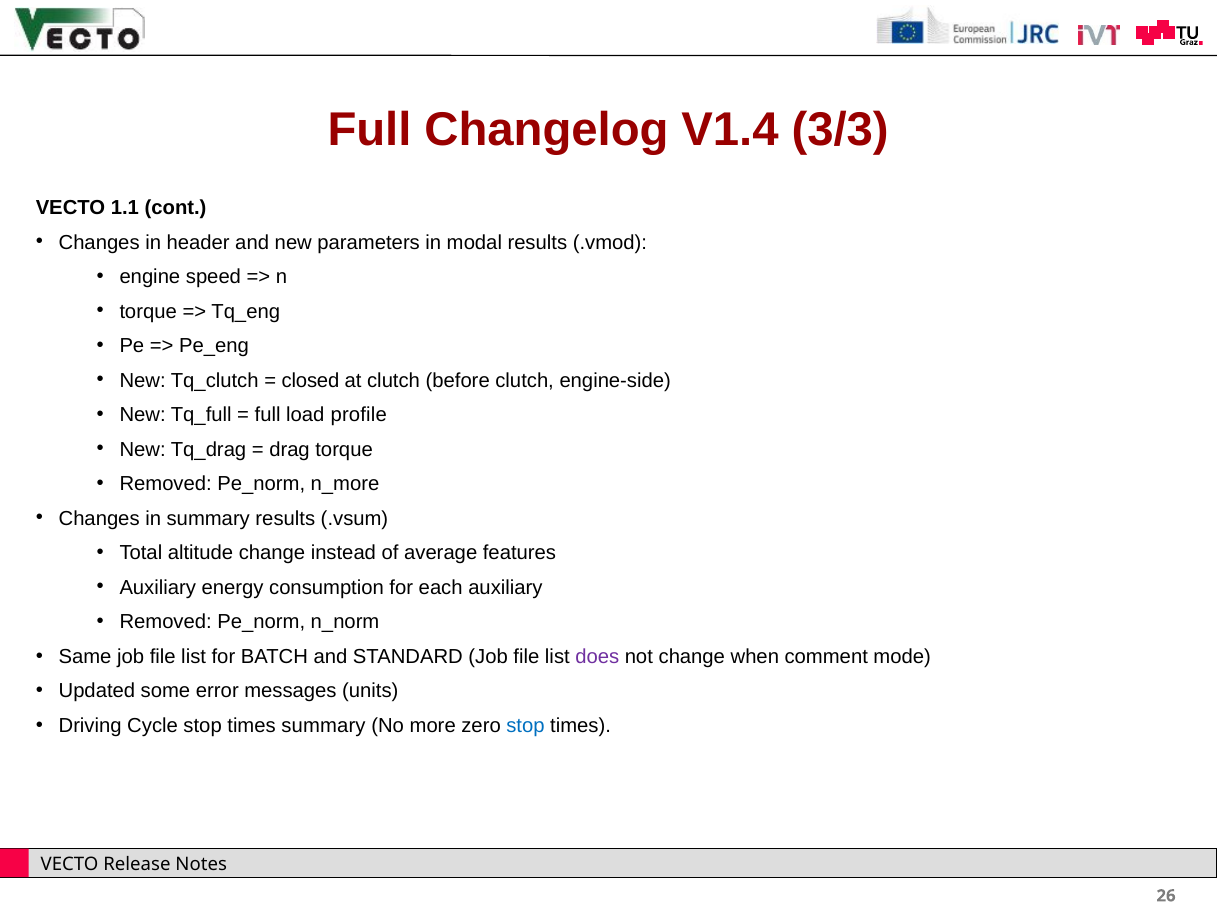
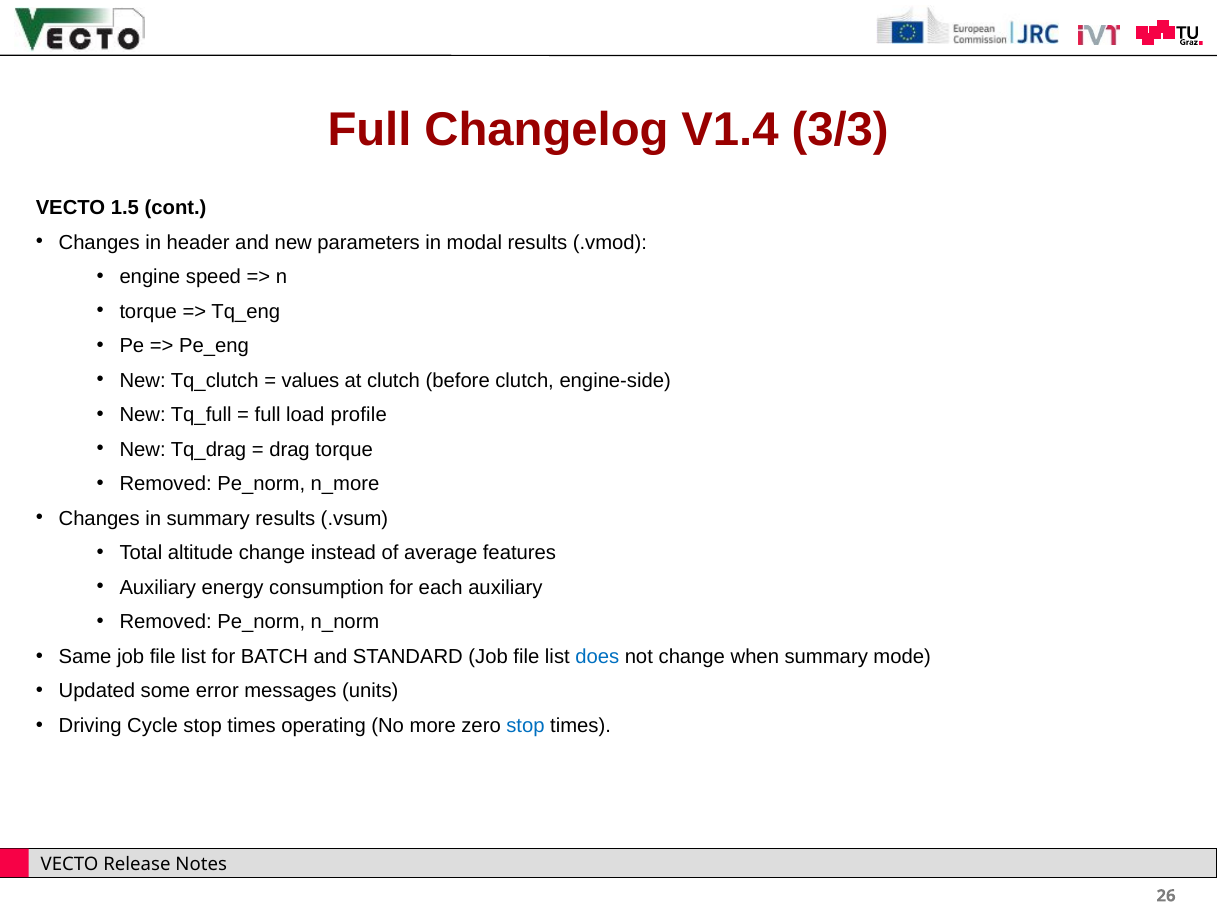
1.1: 1.1 -> 1.5 (125, 208)
closed: closed -> values (311, 380)
does colour: purple -> blue (597, 656)
when comment: comment -> summary (826, 656)
times summary: summary -> operating (324, 725)
